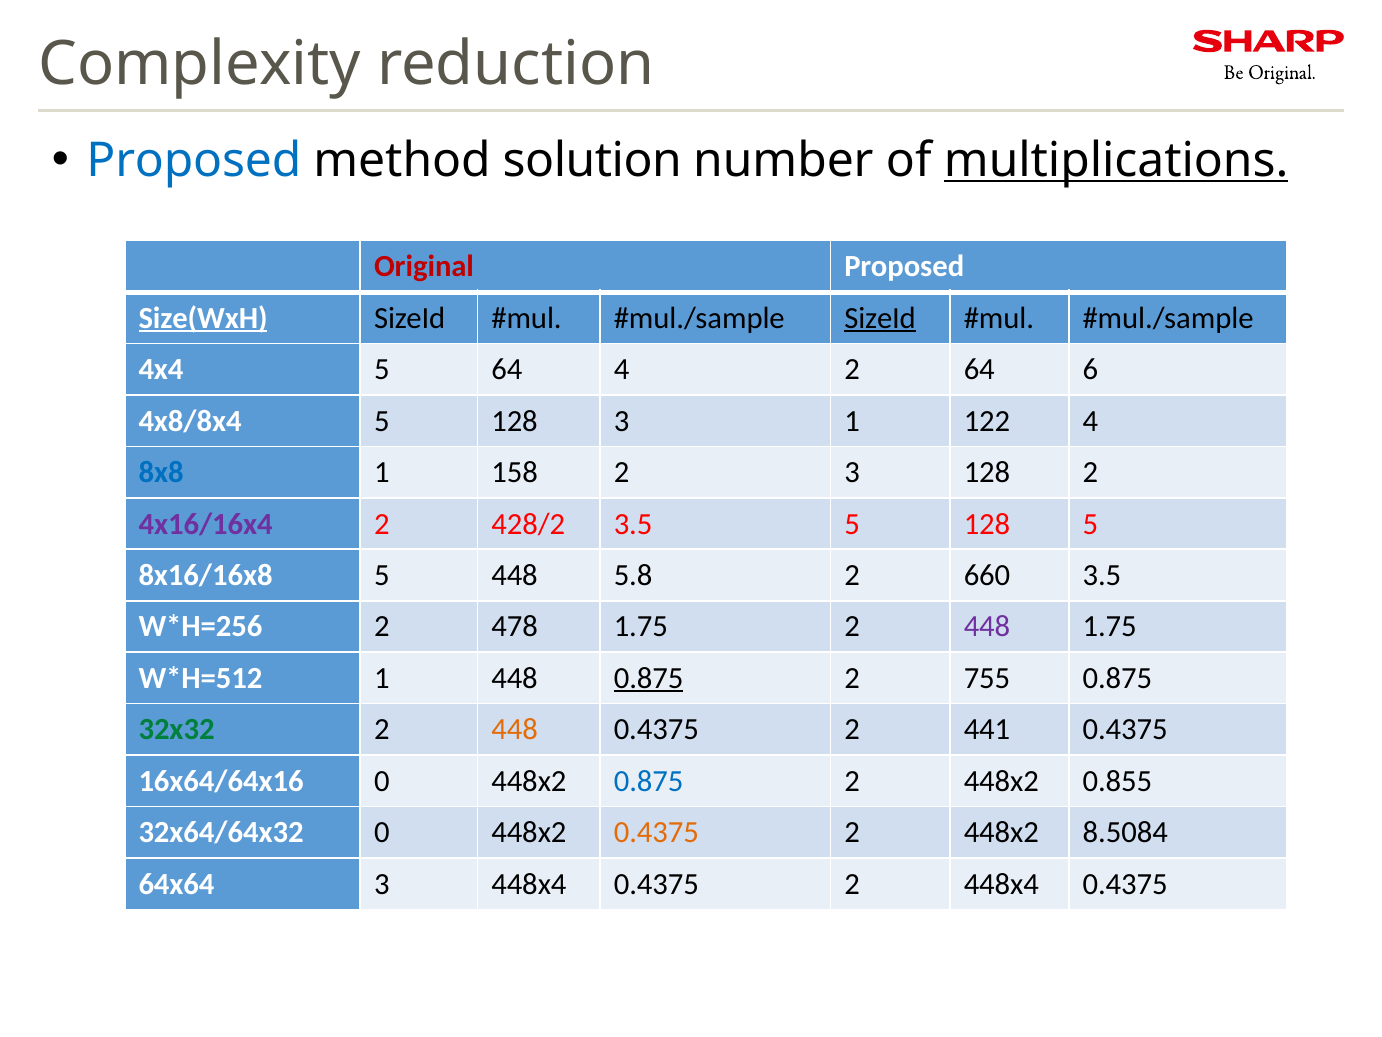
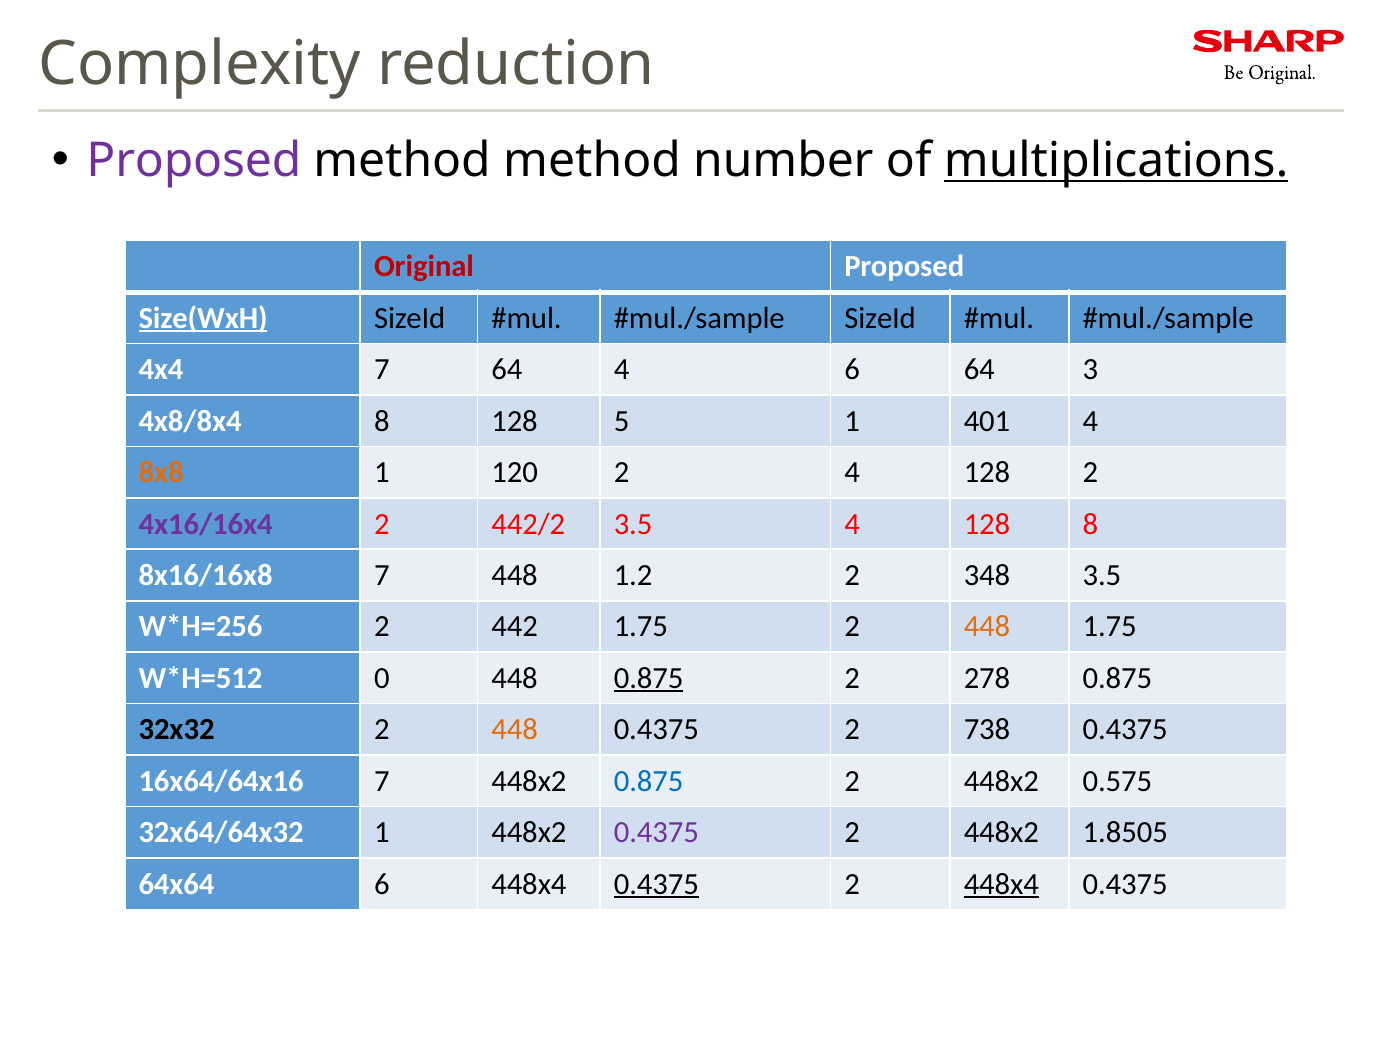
Proposed colour: blue -> purple (194, 160)
method solution: solution -> method (592, 160)
SizeId underline: present -> none (880, 318)
4x4 5: 5 -> 7 (382, 369)
4 2: 2 -> 6 (852, 369)
6: 6 -> 3 (1090, 369)
4x8/8x4 5: 5 -> 8 (382, 421)
128 3: 3 -> 5 (622, 421)
122: 122 -> 401 (987, 421)
8x8 colour: blue -> orange (161, 472)
158: 158 -> 120 (515, 472)
2 3: 3 -> 4 (852, 472)
428/2: 428/2 -> 442/2 (528, 524)
3.5 5: 5 -> 4 (852, 524)
128 5: 5 -> 8 (1090, 524)
8x16/16x8 5: 5 -> 7 (382, 575)
5.8: 5.8 -> 1.2 (633, 575)
660: 660 -> 348 (987, 575)
478: 478 -> 442 (515, 626)
448 colour: purple -> orange (987, 626)
1: 1 -> 0 (382, 678)
755: 755 -> 278 (987, 678)
32x32 colour: green -> black (177, 729)
441: 441 -> 738 (987, 729)
16x64/64x16 0: 0 -> 7 (382, 781)
0.855: 0.855 -> 0.575 (1117, 781)
32x64/64x32 0: 0 -> 1 (382, 832)
0.4375 colour: orange -> purple (656, 832)
8.5084: 8.5084 -> 1.8505 (1125, 832)
64x64 3: 3 -> 6 (382, 884)
0.4375 underline: none -> present (656, 884)
448x4 underline: none -> present (1001, 884)
